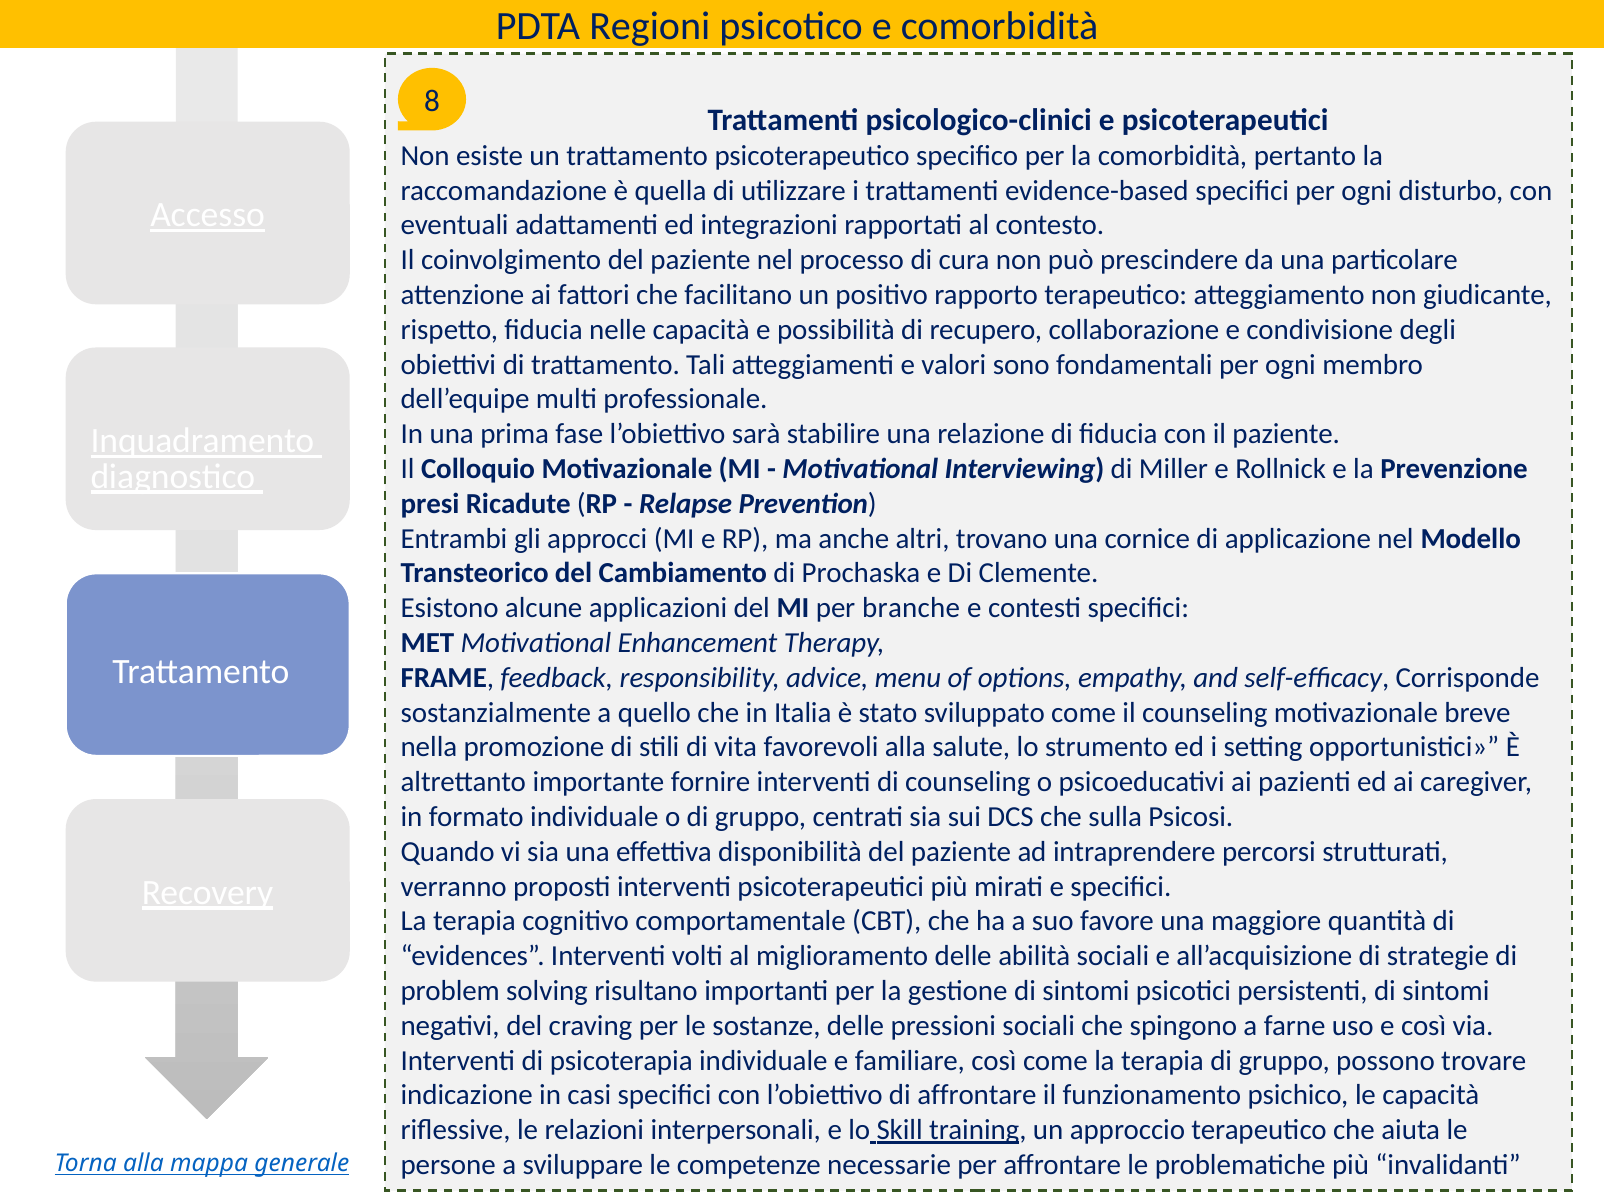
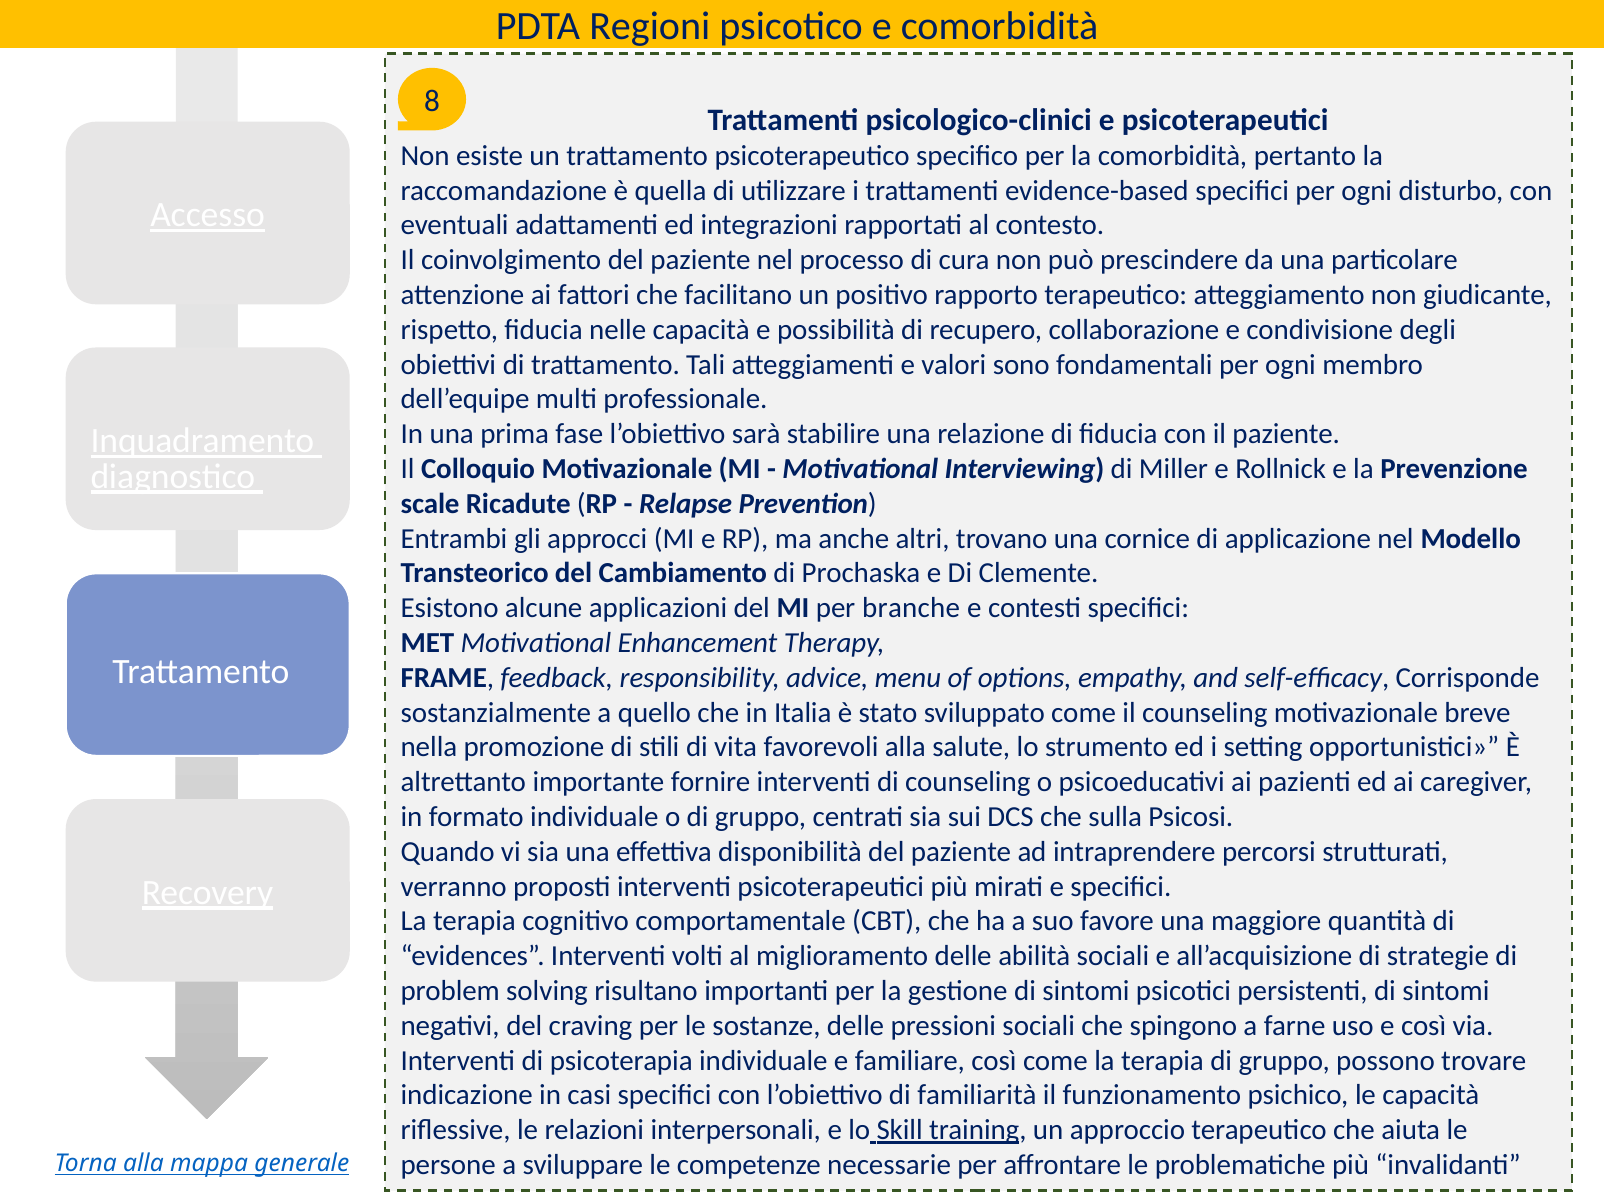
presi: presi -> scale (430, 504)
di affrontare: affrontare -> familiarità (977, 1095)
